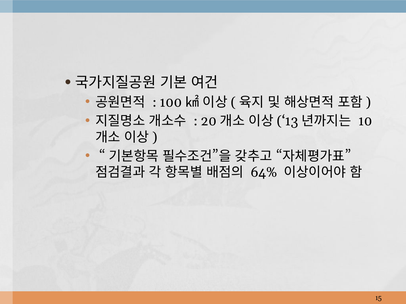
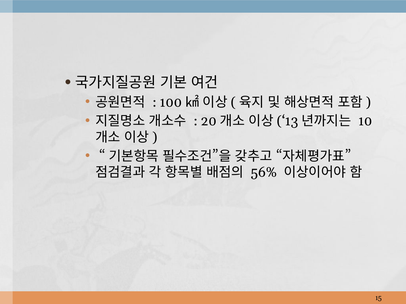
64%: 64% -> 56% (264, 173)
